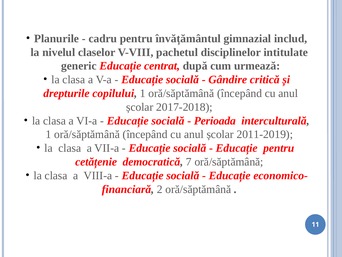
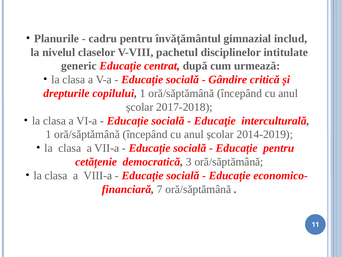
Perioada: Perioada -> Educaţie (215, 121)
2011-2019: 2011-2019 -> 2014-2019 (265, 134)
7: 7 -> 3 (189, 162)
2: 2 -> 7 (160, 189)
